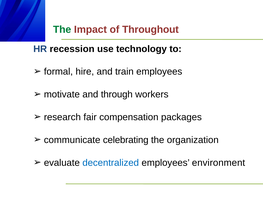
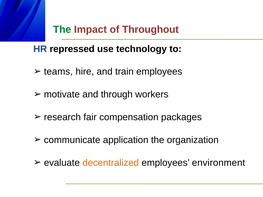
recession: recession -> repressed (72, 49)
formal: formal -> teams (58, 72)
celebrating: celebrating -> application (126, 140)
decentralized colour: blue -> orange (111, 163)
